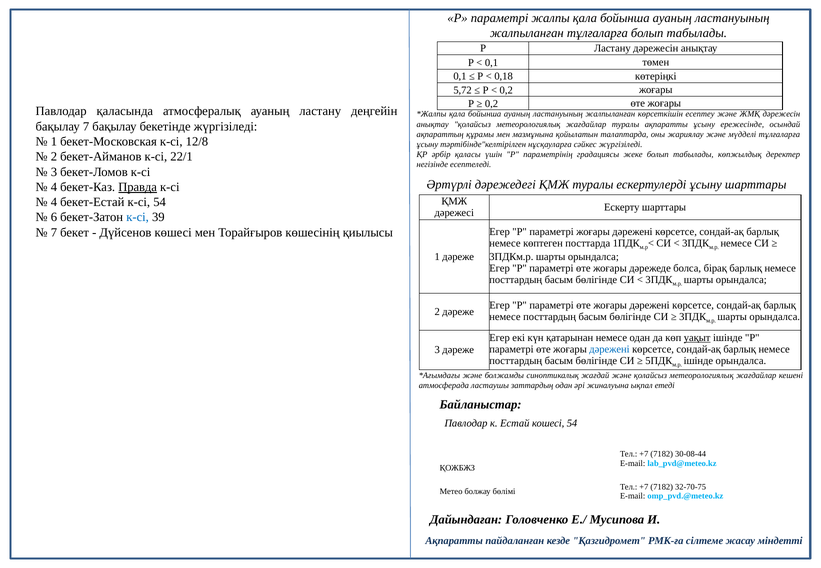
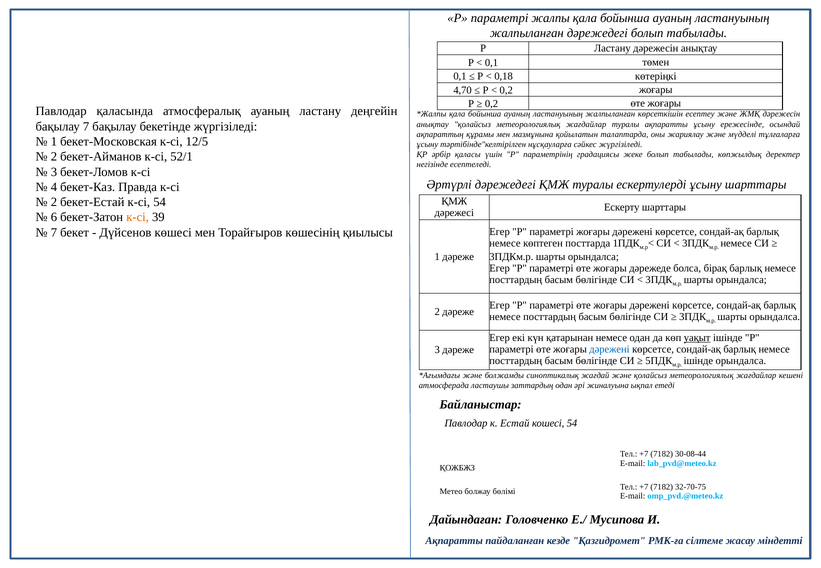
жалпыланған тұлғаларға: тұлғаларға -> дәрежедегі (597, 33)
5,72: 5,72 -> 4,70 (463, 90)
12/8: 12/8 -> 12/5 (197, 142)
22/1: 22/1 -> 52/1 (182, 157)
Правда underline: present -> none (138, 187)
4: 4 -> 2 (54, 202)
к-сі colour: blue -> orange (138, 217)
